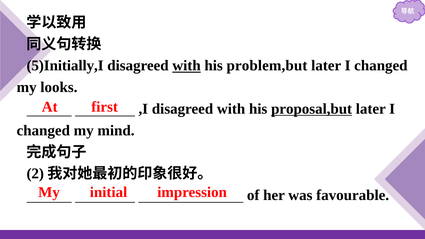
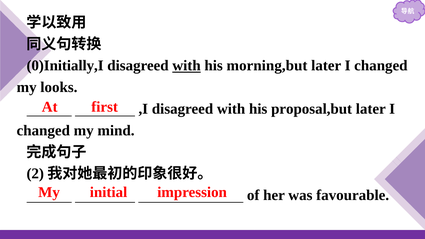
5)Initially,I: 5)Initially,I -> 0)Initially,I (65, 66)
problem,but: problem,but -> morning,but (267, 66)
proposal,but underline: present -> none (312, 109)
